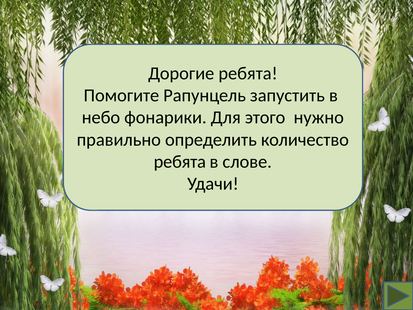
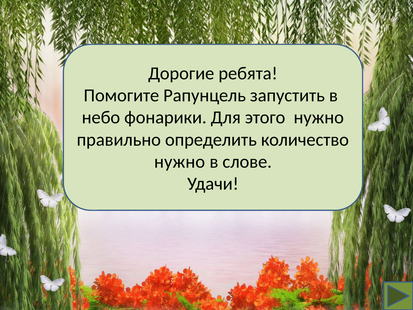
ребята: ребята -> нужно (180, 162)
